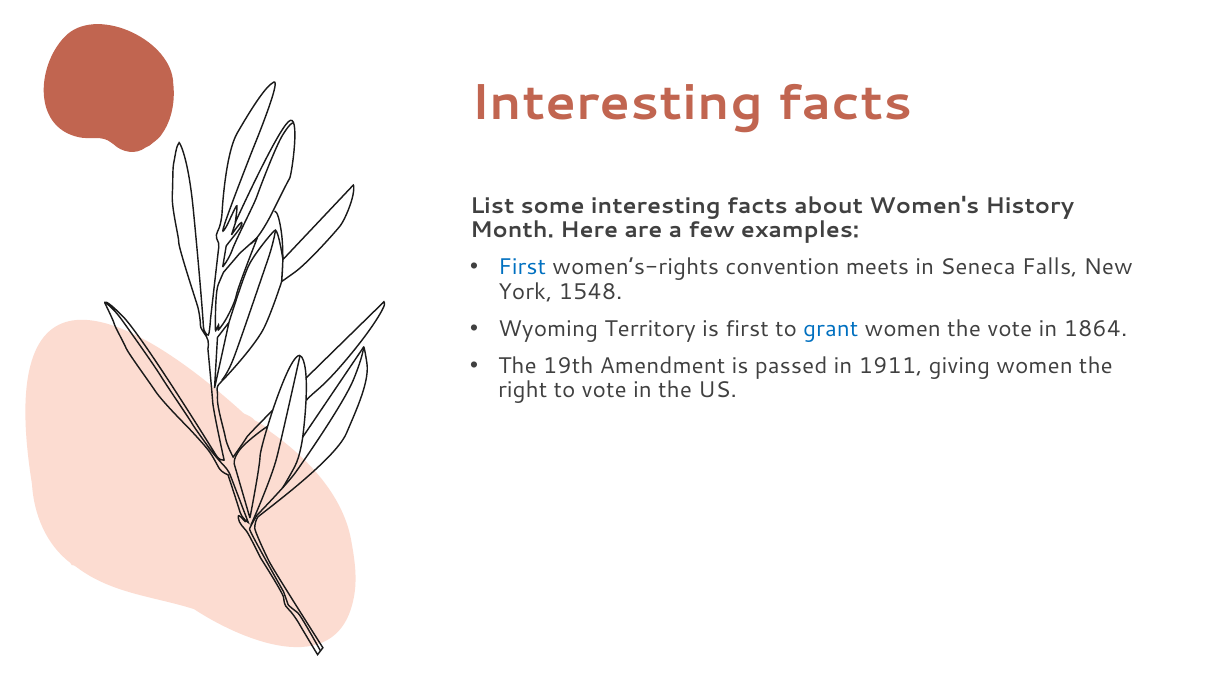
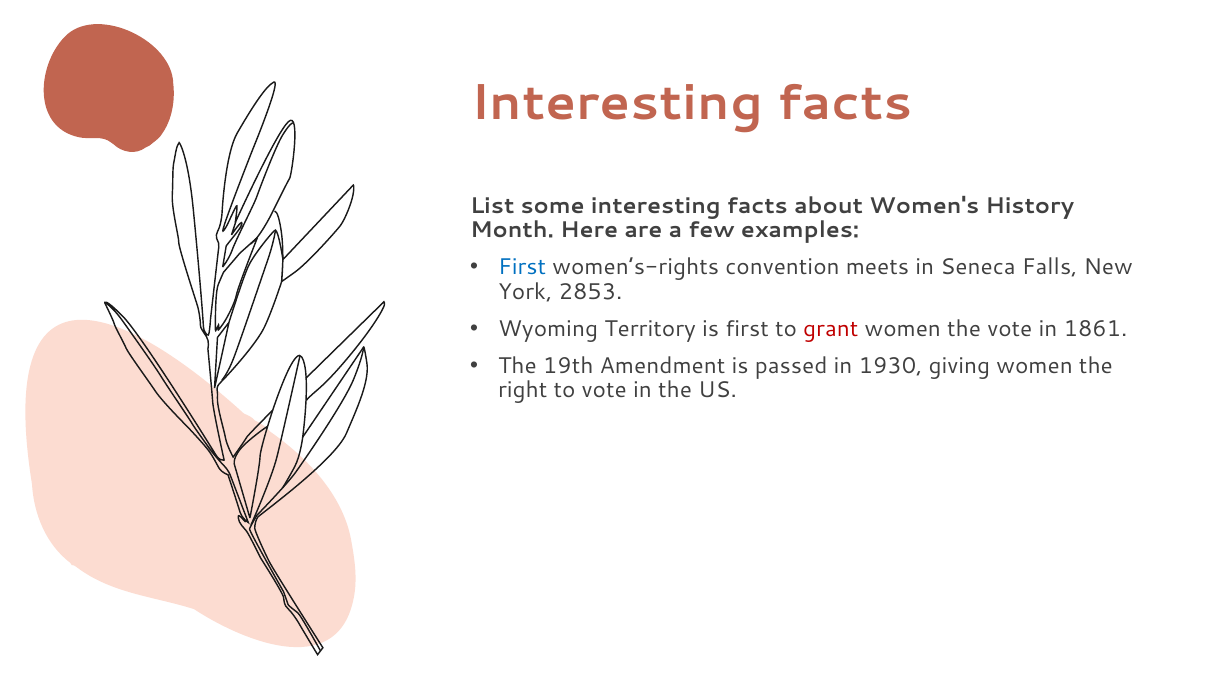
1548: 1548 -> 2853 (591, 292)
grant colour: blue -> red (831, 329)
1864: 1864 -> 1861 (1096, 329)
1911: 1911 -> 1930 (891, 366)
